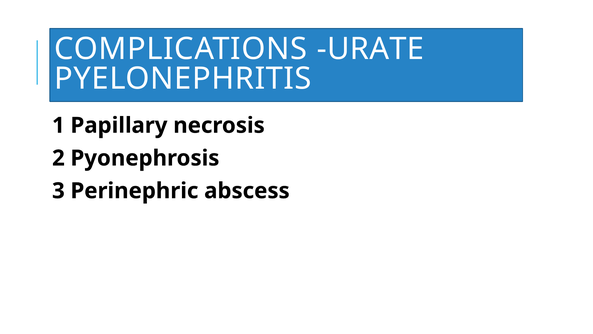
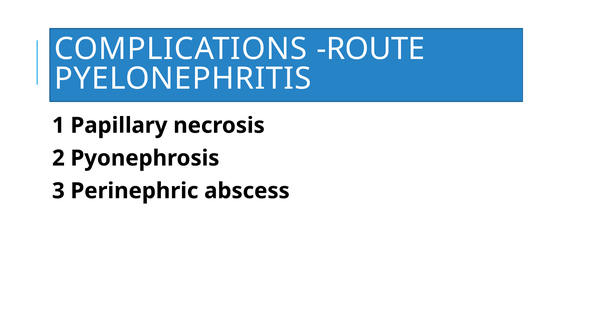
URATE: URATE -> ROUTE (371, 49)
